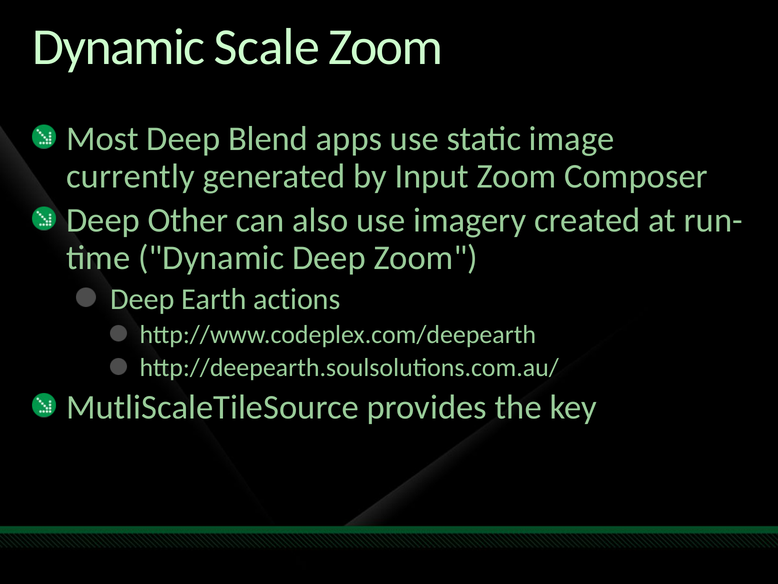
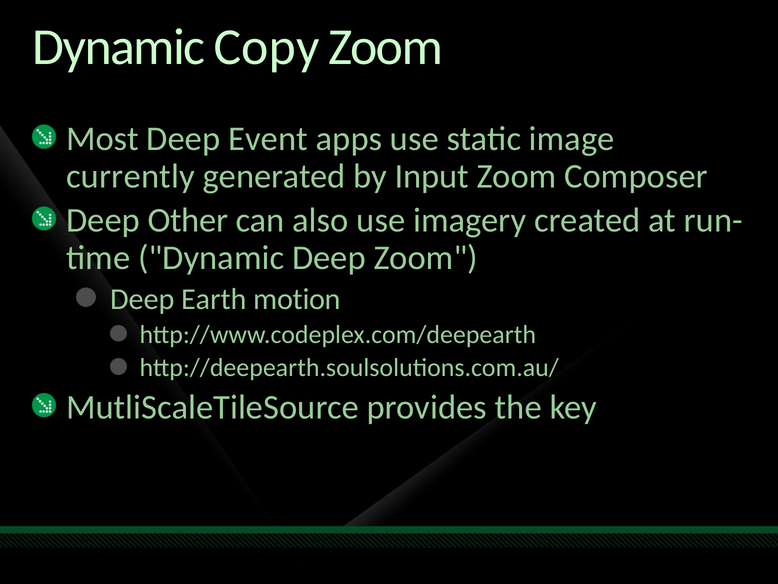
Scale: Scale -> Copy (267, 47)
Blend: Blend -> Event (268, 139)
actions: actions -> motion (297, 299)
